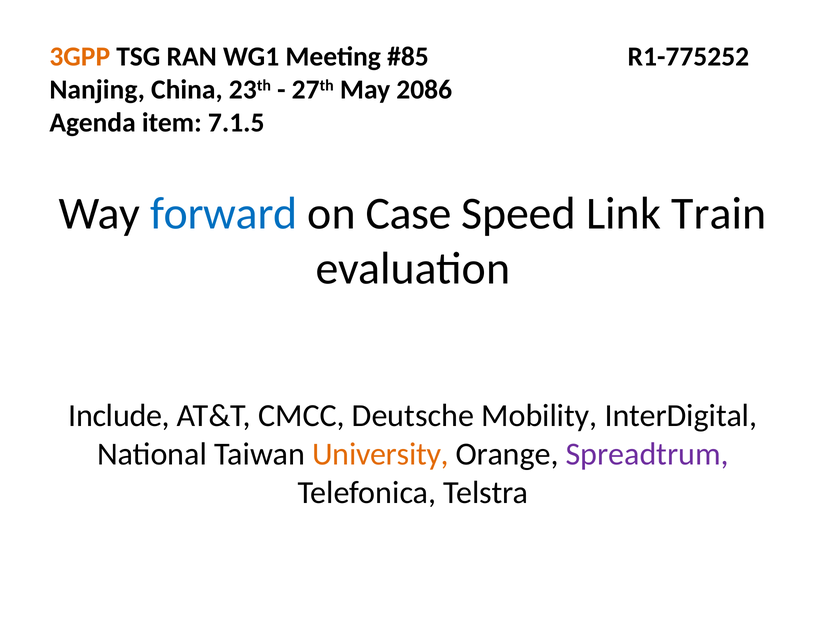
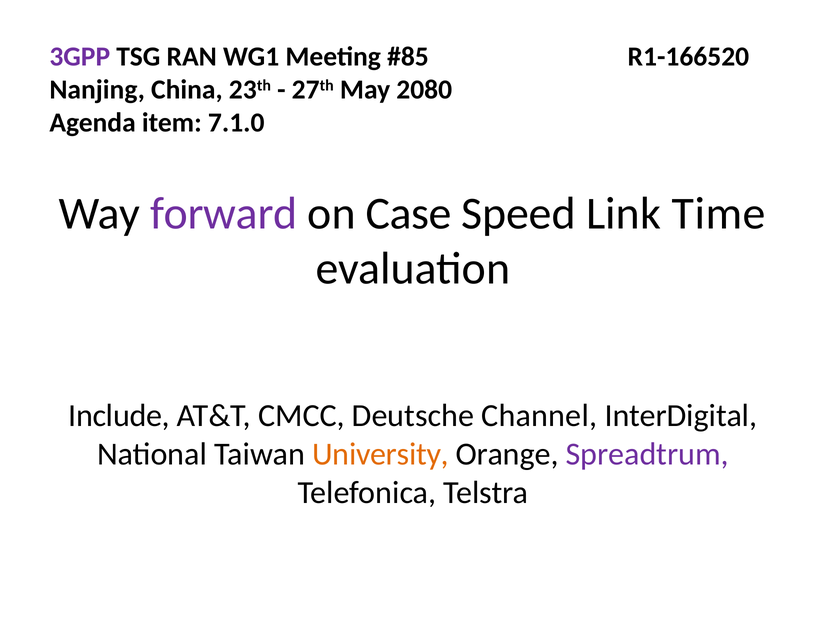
3GPP colour: orange -> purple (80, 57)
R1-775252: R1-775252 -> R1-166520 (688, 57)
2086: 2086 -> 2080 (424, 90)
7.1.5: 7.1.5 -> 7.1.0 (236, 123)
forward colour: blue -> purple (224, 214)
Train: Train -> Time (719, 214)
Mobility: Mobility -> Channel (539, 416)
